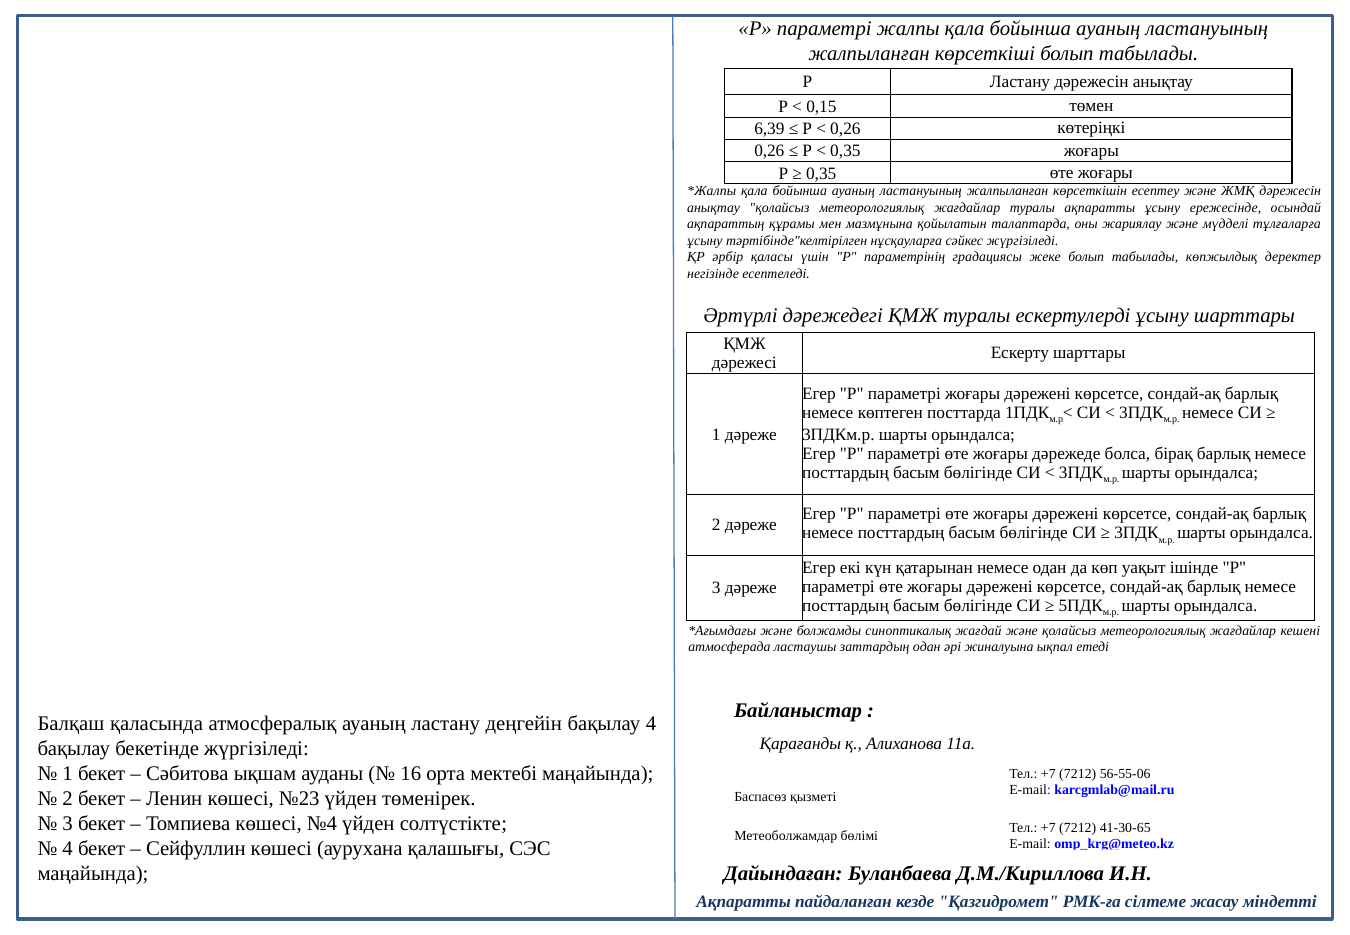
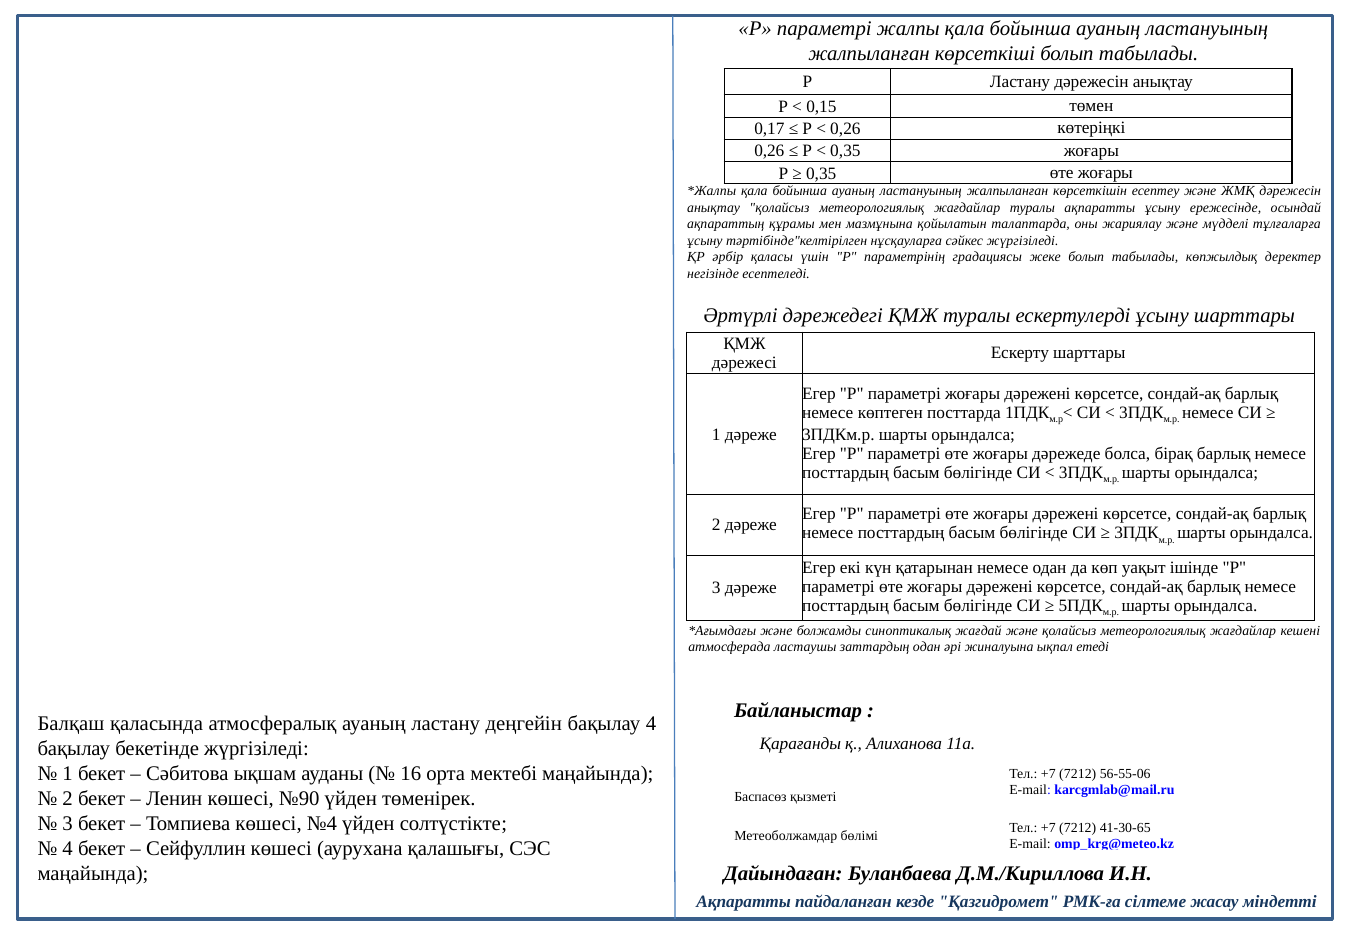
6,39: 6,39 -> 0,17 (769, 129)
№23: №23 -> №90 (299, 798)
